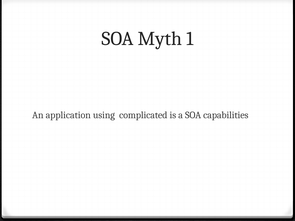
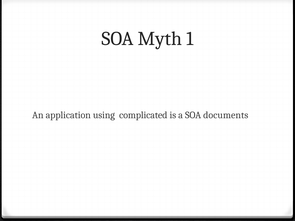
capabilities: capabilities -> documents (226, 115)
